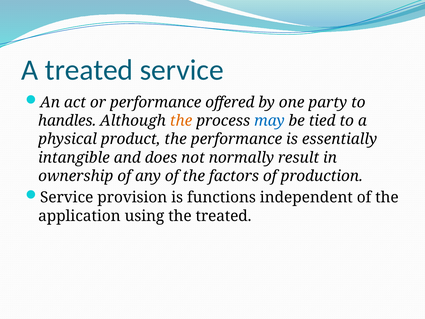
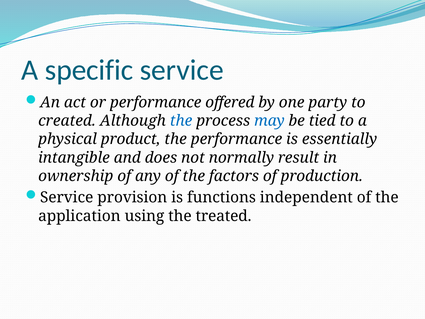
A treated: treated -> specific (89, 70)
handles: handles -> created (67, 121)
the colour: orange -> blue (181, 121)
